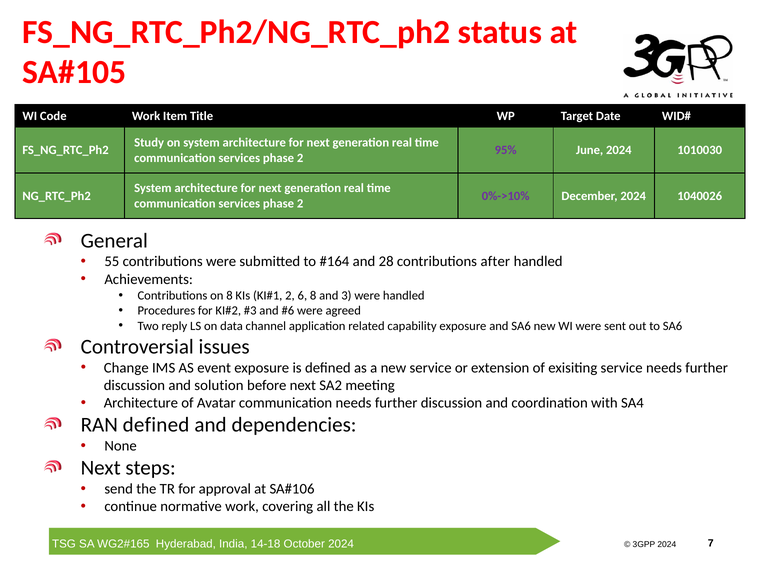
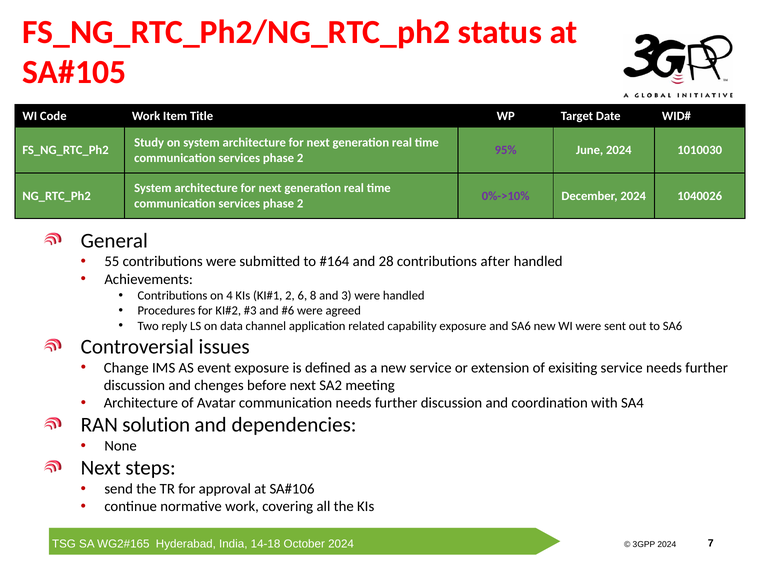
on 8: 8 -> 4 (229, 296)
solution: solution -> chenges (219, 386)
RAN defined: defined -> solution (156, 425)
